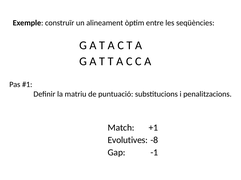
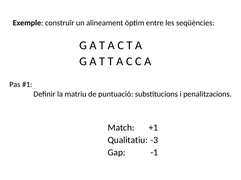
Evolutives: Evolutives -> Qualitatiu (128, 141)
-8: -8 -> -3 (154, 141)
